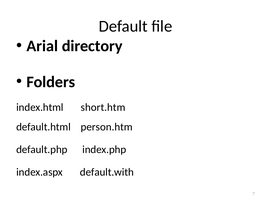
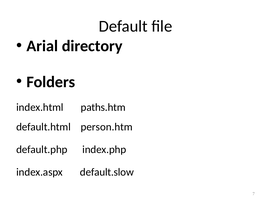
short.htm: short.htm -> paths.htm (103, 107)
default.with: default.with -> default.slow (107, 172)
